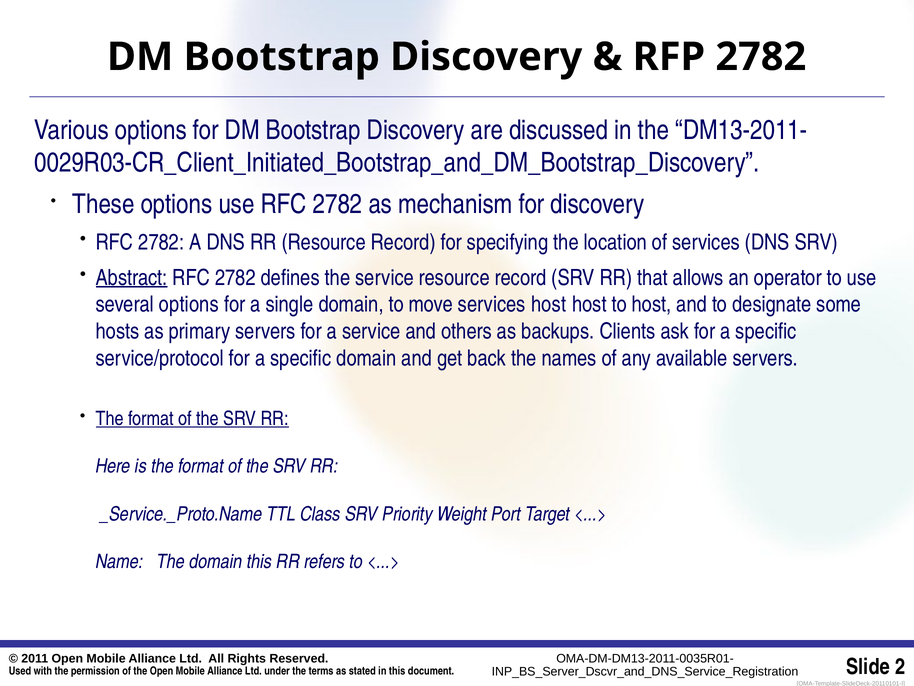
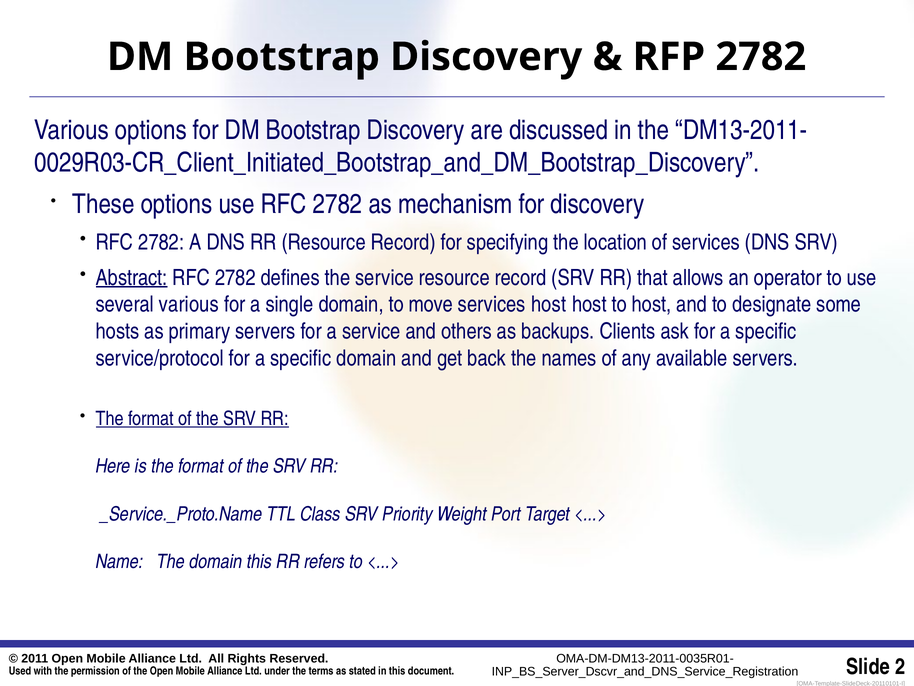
several options: options -> various (189, 304)
